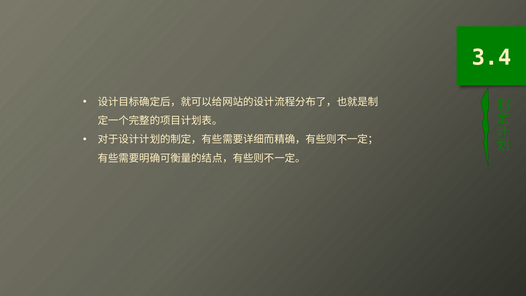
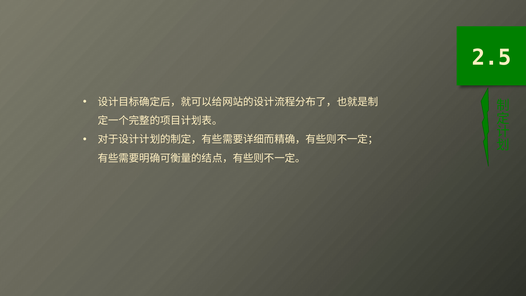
3.4: 3.4 -> 2.5 (492, 58)
